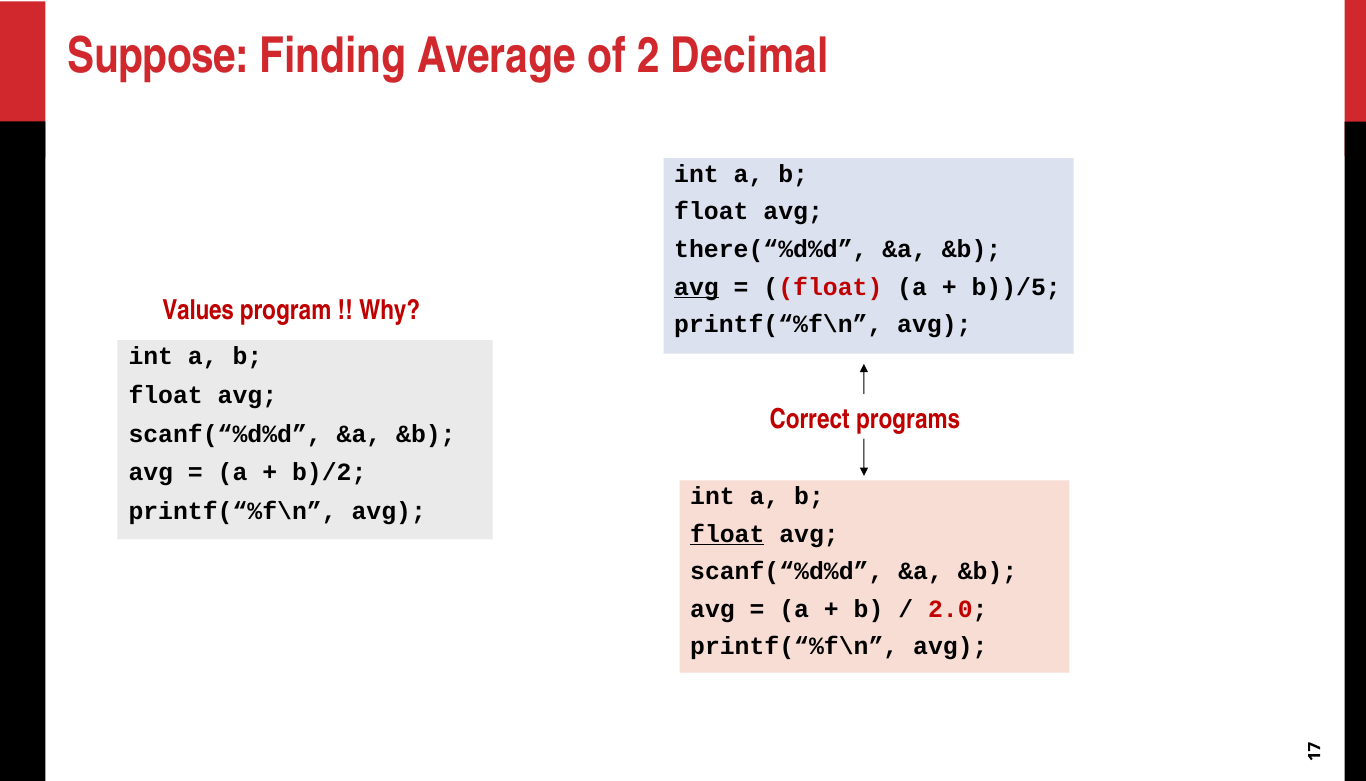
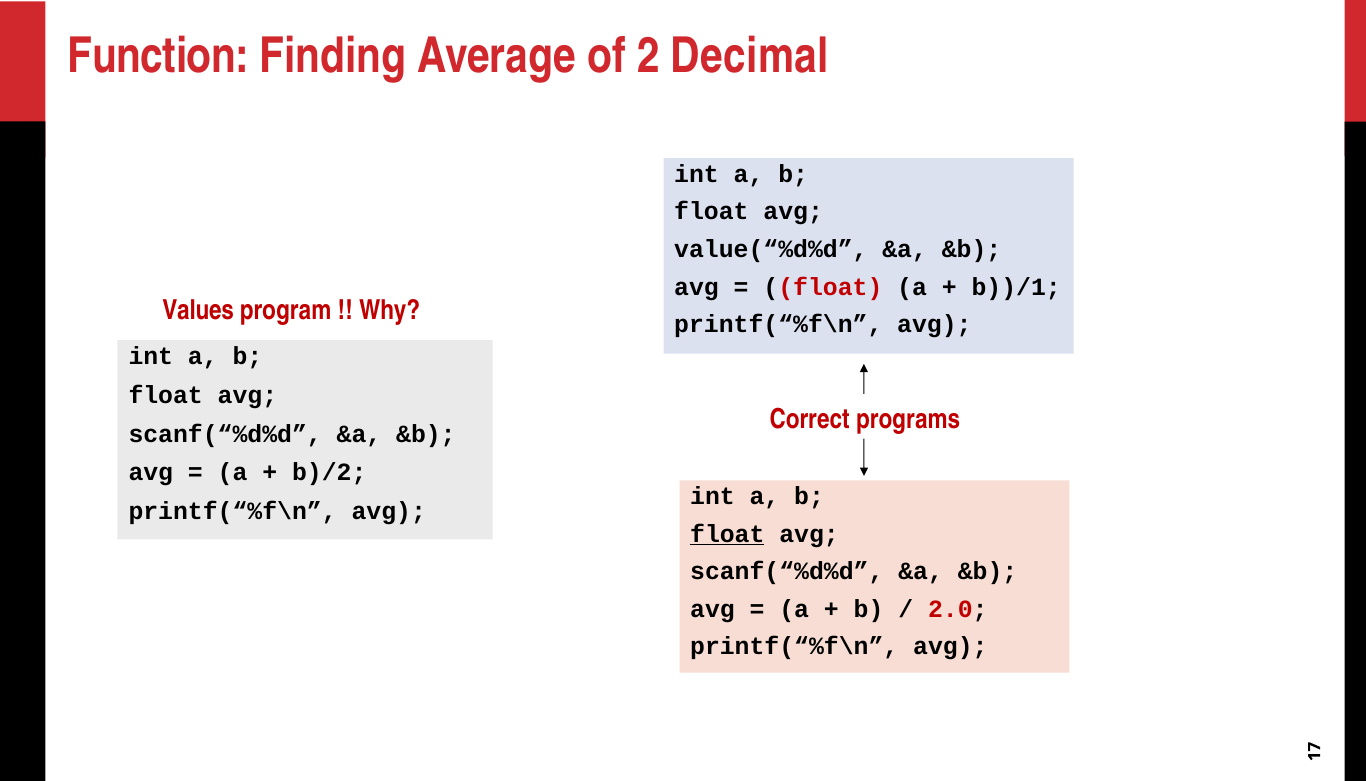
Suppose: Suppose -> Function (158, 56)
there(“%d%d: there(“%d%d -> value(“%d%d (771, 249)
avg underline: present -> none (697, 287)
b))/5: b))/5 -> b))/1 (1016, 287)
